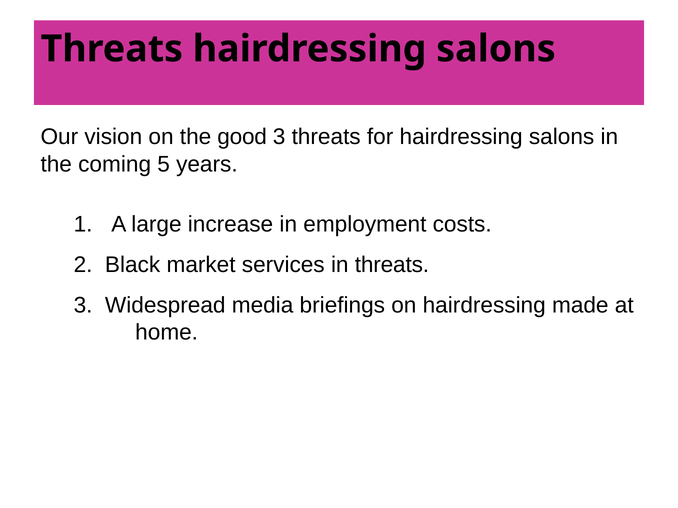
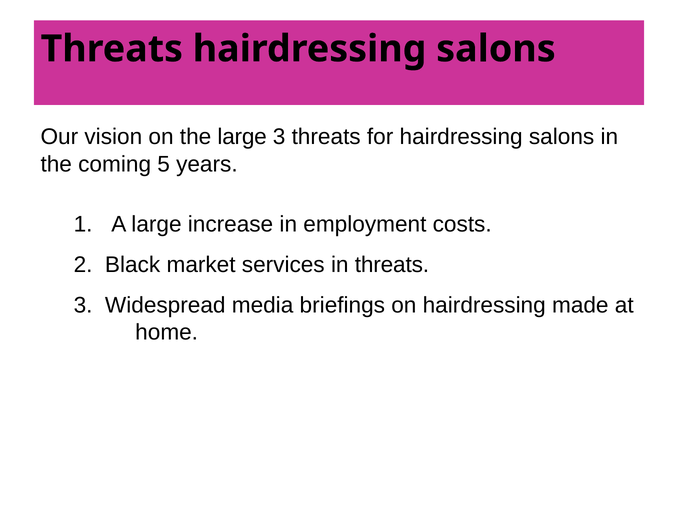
the good: good -> large (242, 137)
